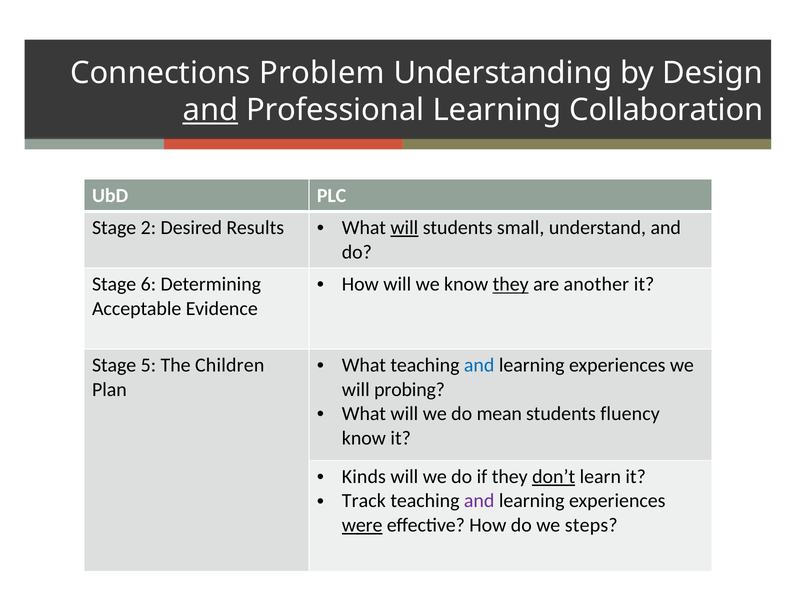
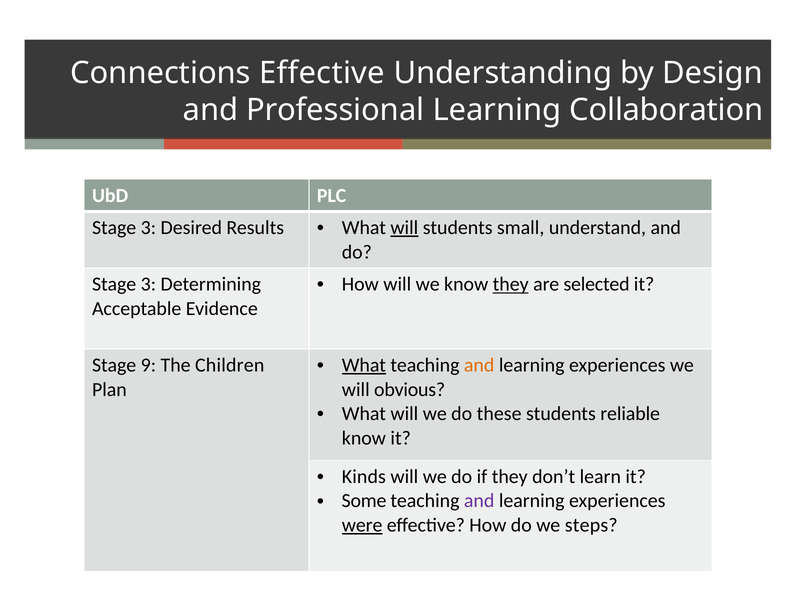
Connections Problem: Problem -> Effective (322, 73)
and underline: present -> none (210, 110)
2: 2 -> 3 (148, 228)
another: another -> selected (597, 284)
6: 6 -> 3 (148, 284)
What underline: none -> present (364, 365)
and colour: blue -> orange (479, 365)
5: 5 -> 9 (148, 365)
probing: probing -> obvious (410, 389)
mean: mean -> these (499, 414)
fluency: fluency -> reliable (630, 414)
don’t underline: present -> none (554, 477)
Track: Track -> Some (364, 501)
